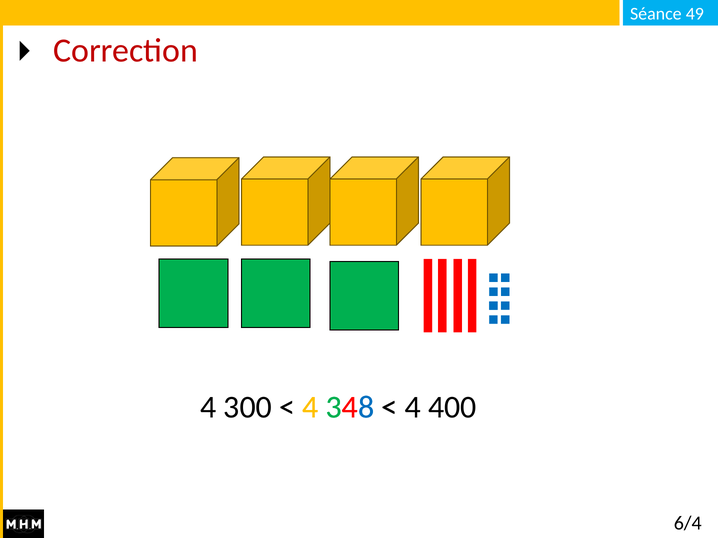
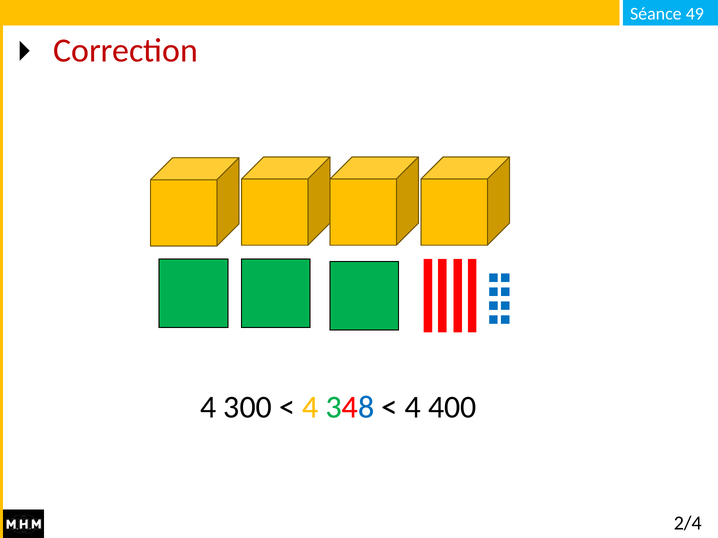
6/4: 6/4 -> 2/4 (688, 524)
